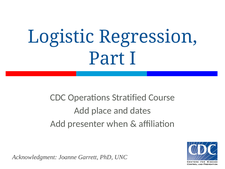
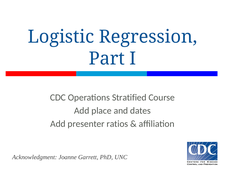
when: when -> ratios (117, 124)
